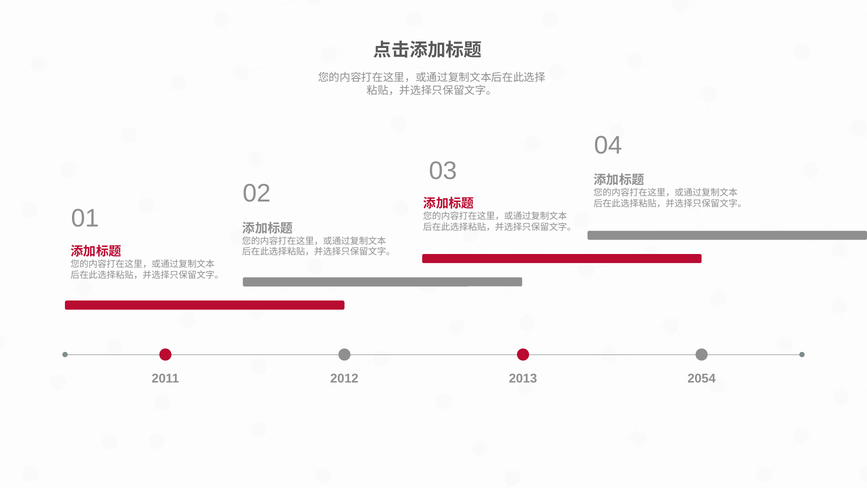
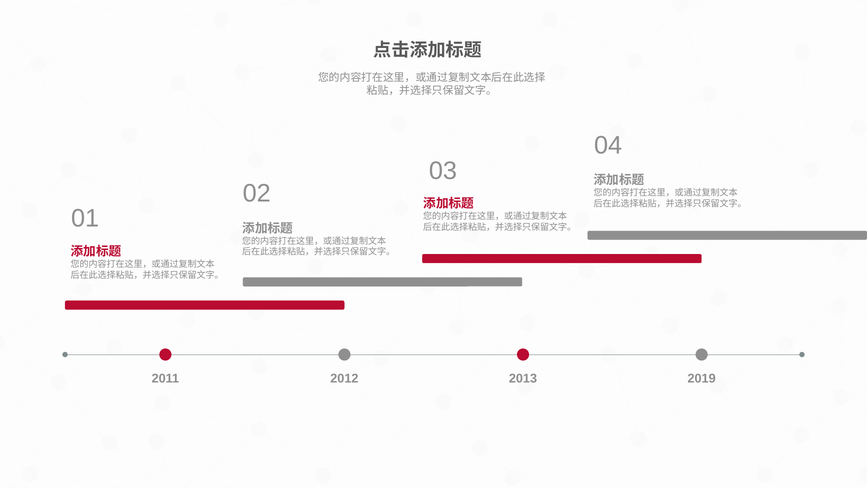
2054: 2054 -> 2019 (702, 378)
